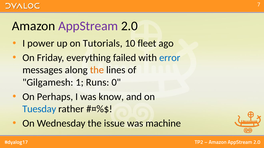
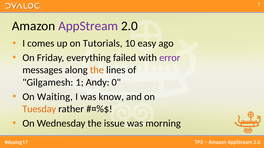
power: power -> comes (41, 44)
fleet: fleet -> easy (147, 44)
error colour: blue -> purple (170, 58)
Runs: Runs -> Andy (98, 83)
Perhaps: Perhaps -> Waiting (55, 97)
Tuesday colour: blue -> orange (39, 109)
machine: machine -> morning (163, 124)
